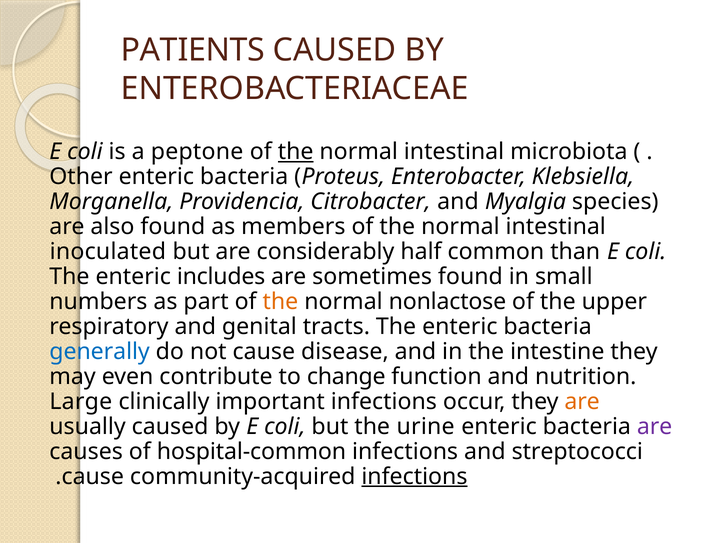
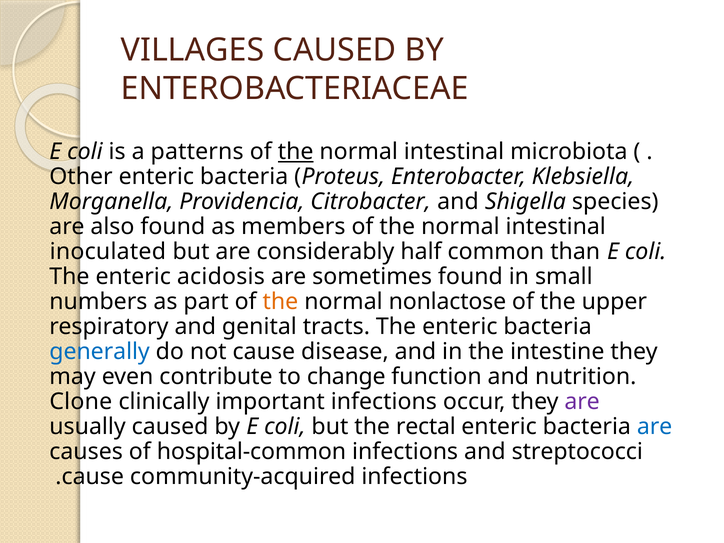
PATIENTS: PATIENTS -> VILLAGES (193, 50)
peptone: peptone -> patterns (197, 152)
Myalgia: Myalgia -> Shigella (525, 202)
includes: includes -> acidosis (221, 277)
Large: Large -> Clone (81, 401)
are colour: orange -> purple (582, 401)
urine: urine -> rectal (426, 426)
are colour: purple -> blue (655, 426)
infections underline: present -> none (414, 476)
